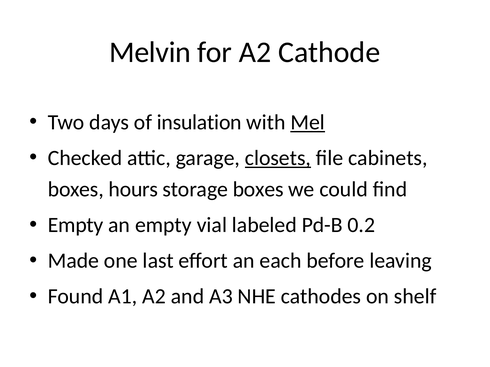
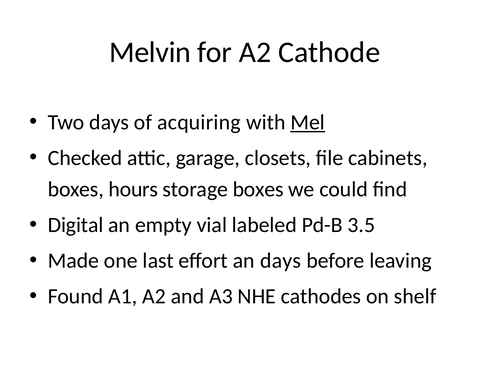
insulation: insulation -> acquiring (199, 122)
closets underline: present -> none (278, 158)
Empty: Empty -> Digital (76, 225)
0.2: 0.2 -> 3.5 (361, 225)
an each: each -> days (281, 261)
